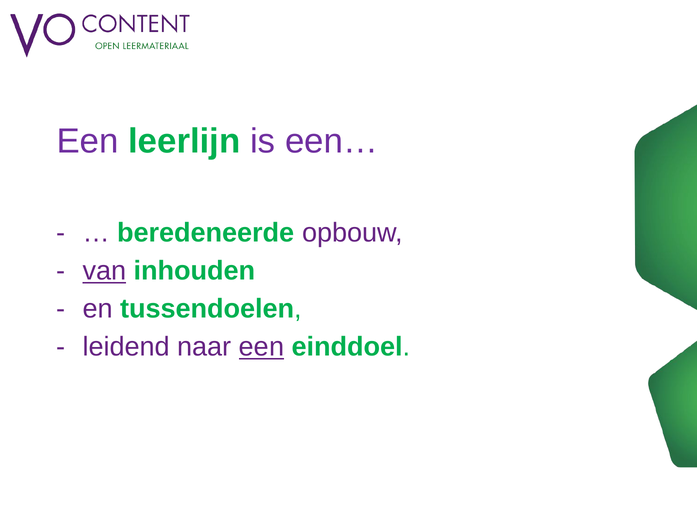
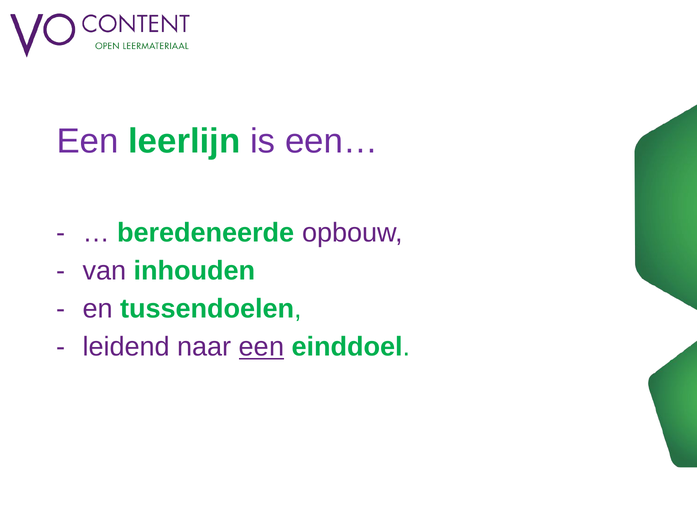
van underline: present -> none (104, 271)
